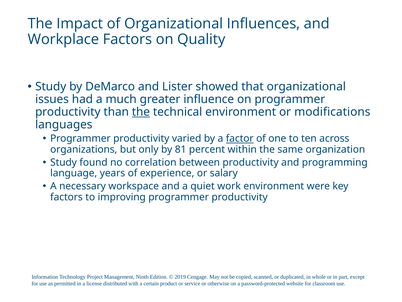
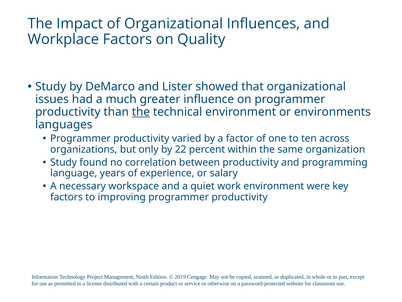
modifications: modifications -> environments (332, 112)
factor underline: present -> none (240, 138)
81: 81 -> 22 (181, 149)
